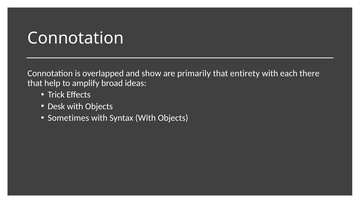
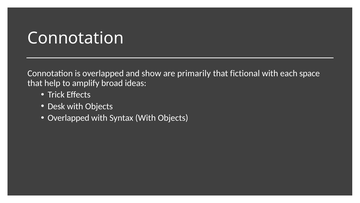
entirety: entirety -> fictional (245, 73)
there: there -> space (310, 73)
Sometimes: Sometimes -> Overlapped (68, 118)
